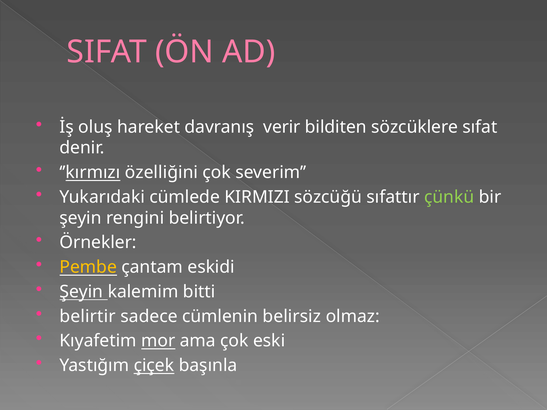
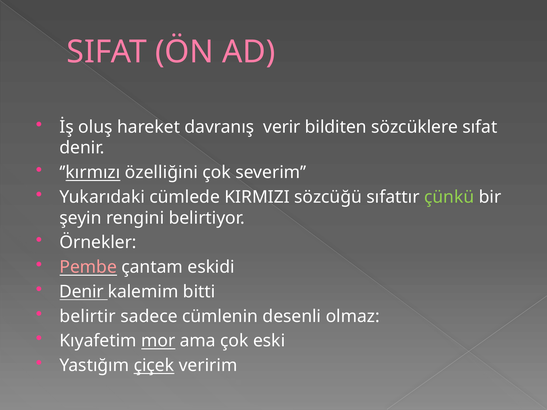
Pembe colour: yellow -> pink (88, 267)
Şeyin: Şeyin -> Denir (81, 292)
belirsiz: belirsiz -> desenli (292, 316)
başınla: başınla -> veririm (208, 366)
